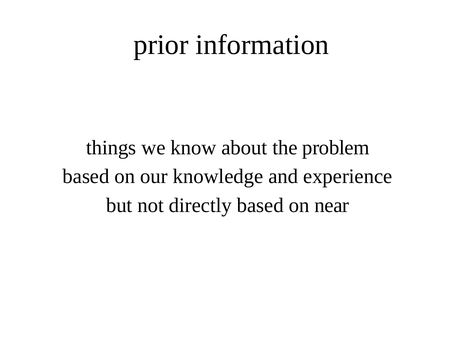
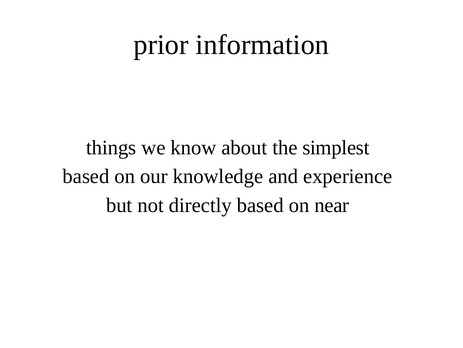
problem: problem -> simplest (336, 147)
